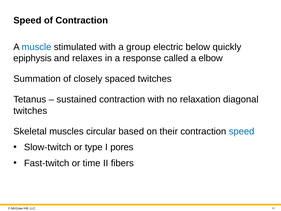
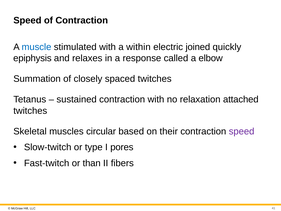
group: group -> within (138, 47)
below: below -> joined (198, 47)
diagonal: diagonal -> attached (241, 99)
speed colour: blue -> purple (242, 131)
time: time -> than (92, 163)
